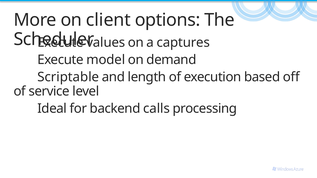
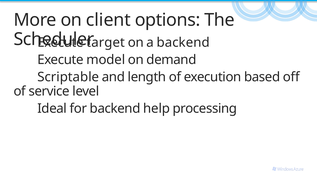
values: values -> target (106, 43)
a captures: captures -> backend (183, 43)
calls: calls -> help (157, 109)
